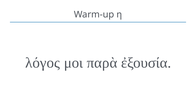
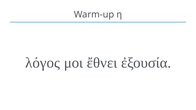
παρὰ: παρὰ -> ἔθνει (102, 63)
